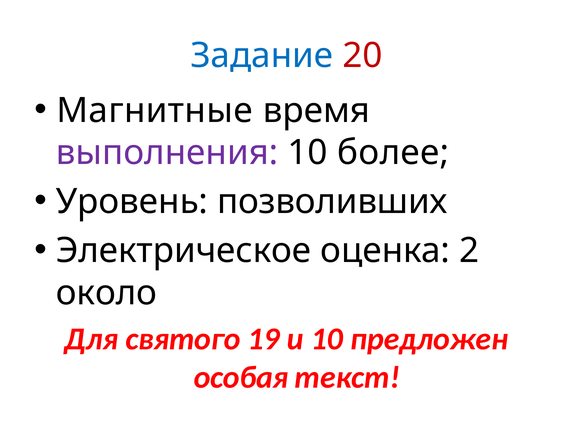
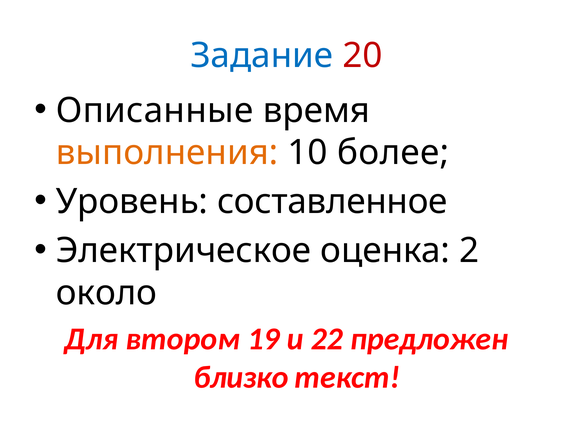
Магнитные: Магнитные -> Описанные (155, 110)
выполнения colour: purple -> orange (167, 152)
позволивших: позволивших -> составленное (332, 202)
святого: святого -> втором (183, 339)
и 10: 10 -> 22 (327, 339)
особая: особая -> близко (241, 377)
